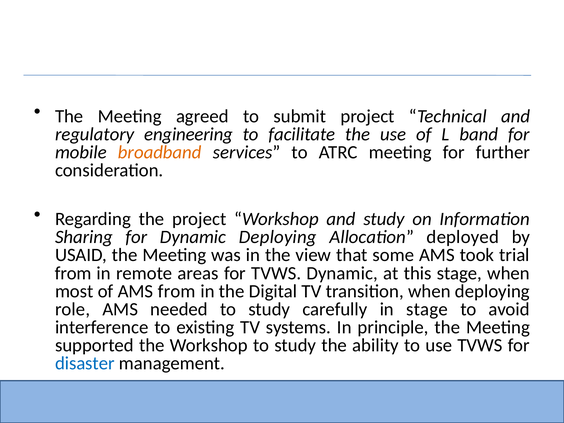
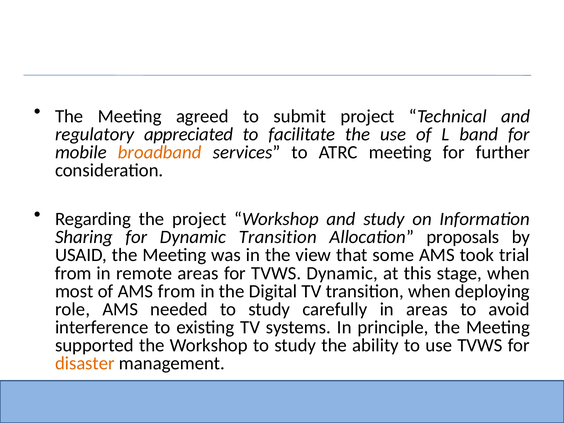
engineering: engineering -> appreciated (189, 134)
Dynamic Deploying: Deploying -> Transition (278, 237)
deployed: deployed -> proposals (463, 237)
in stage: stage -> areas (427, 309)
disaster colour: blue -> orange (85, 363)
